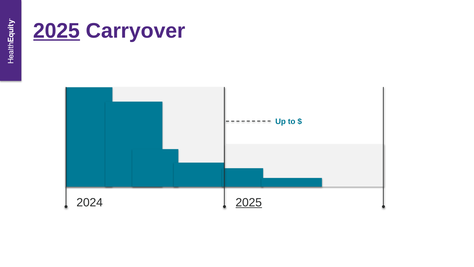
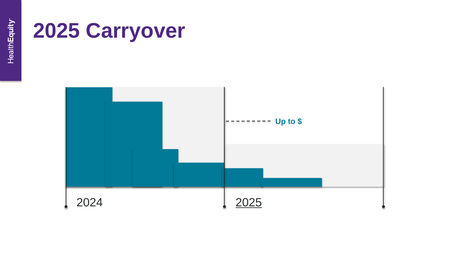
2025 underline: present -> none (57, 31)
